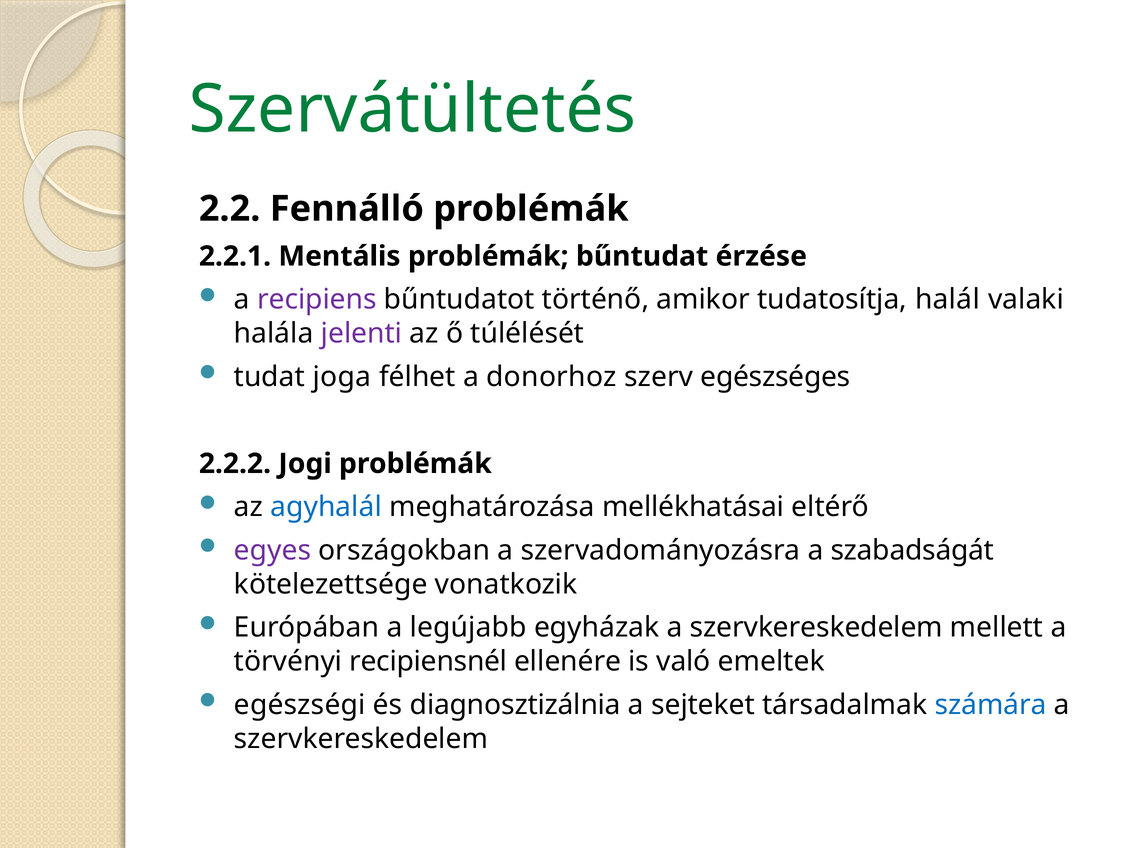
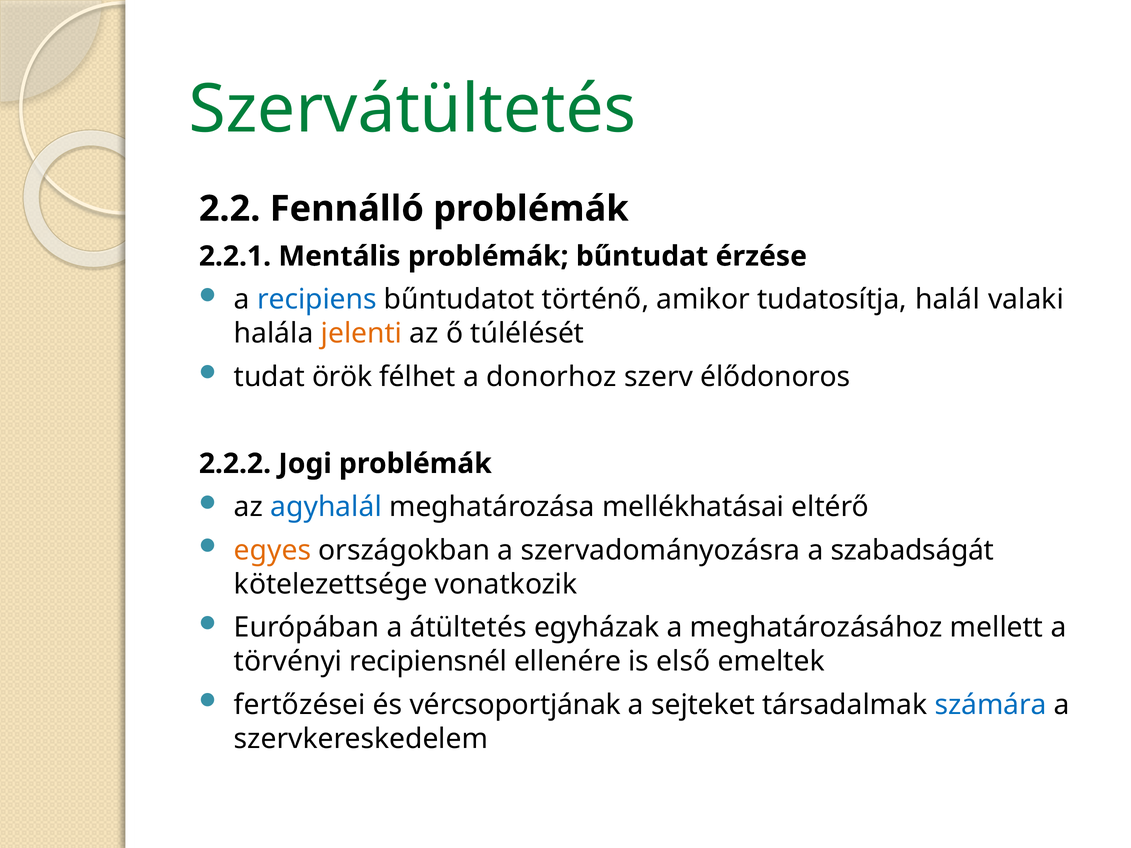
recipiens colour: purple -> blue (317, 300)
jelenti colour: purple -> orange (362, 334)
joga: joga -> örök (342, 377)
egészséges: egészséges -> élődonoros (775, 377)
egyes colour: purple -> orange (273, 551)
legújabb: legújabb -> átültetés (468, 628)
egyházak a szervkereskedelem: szervkereskedelem -> meghatározásához (816, 628)
való: való -> első (683, 662)
egészségi: egészségi -> fertőzései (300, 705)
diagnosztizálnia: diagnosztizálnia -> vércsoportjának (515, 705)
